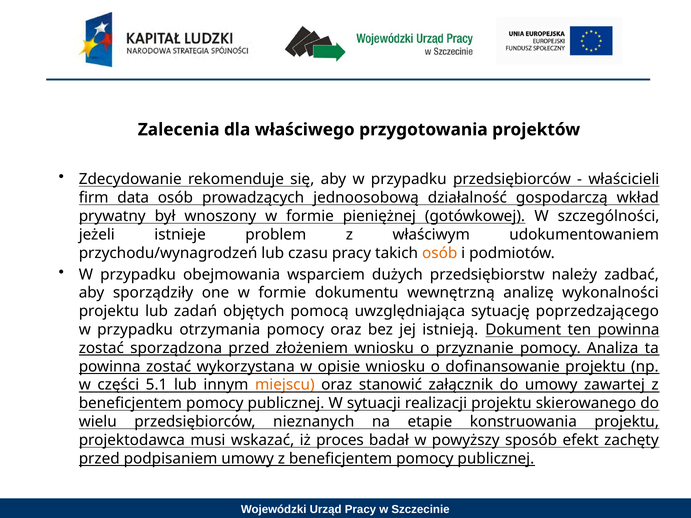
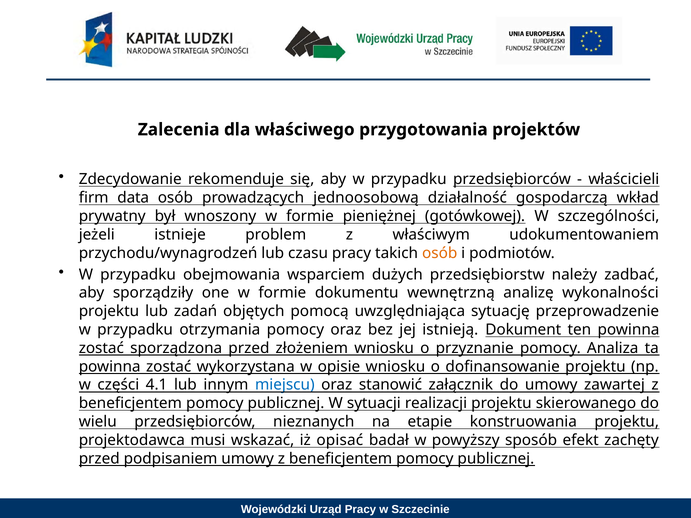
poprzedzającego: poprzedzającego -> przeprowadzenie (597, 311)
5.1: 5.1 -> 4.1 (157, 385)
miejscu colour: orange -> blue (285, 385)
proces: proces -> opisać (340, 440)
